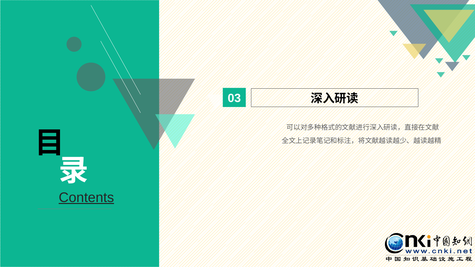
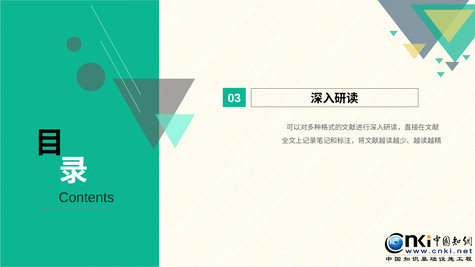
Contents underline: present -> none (86, 198)
